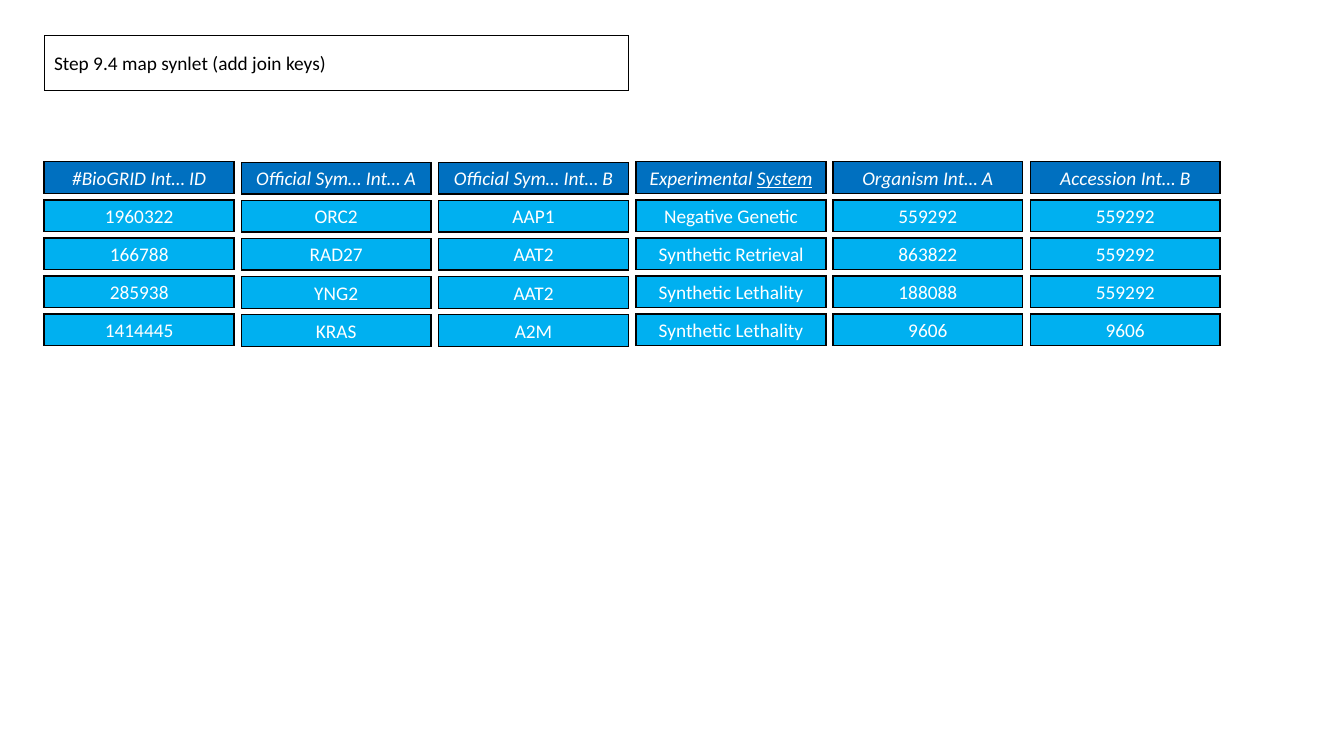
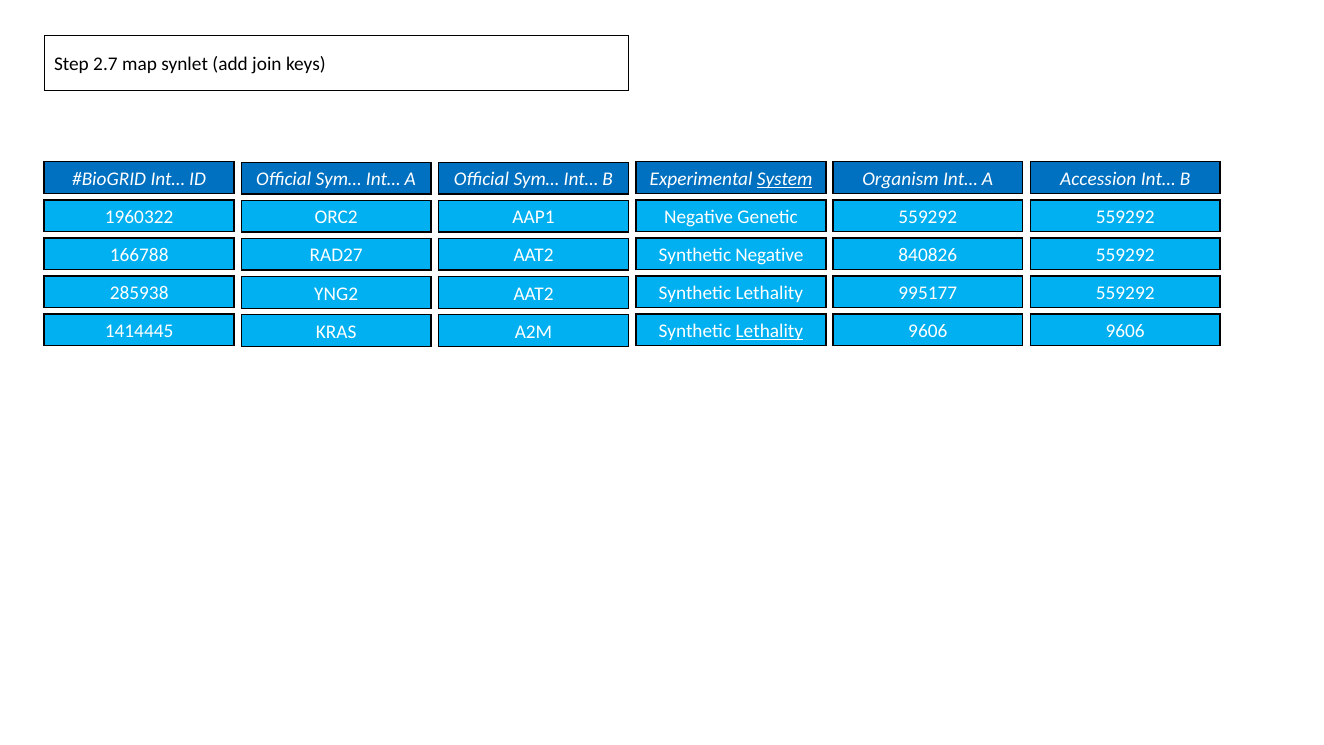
9.4: 9.4 -> 2.7 (105, 64)
Synthetic Retrieval: Retrieval -> Negative (769, 255)
863822: 863822 -> 840826 (928, 255)
188088: 188088 -> 995177 (928, 293)
Lethality underline: none -> present (769, 331)
